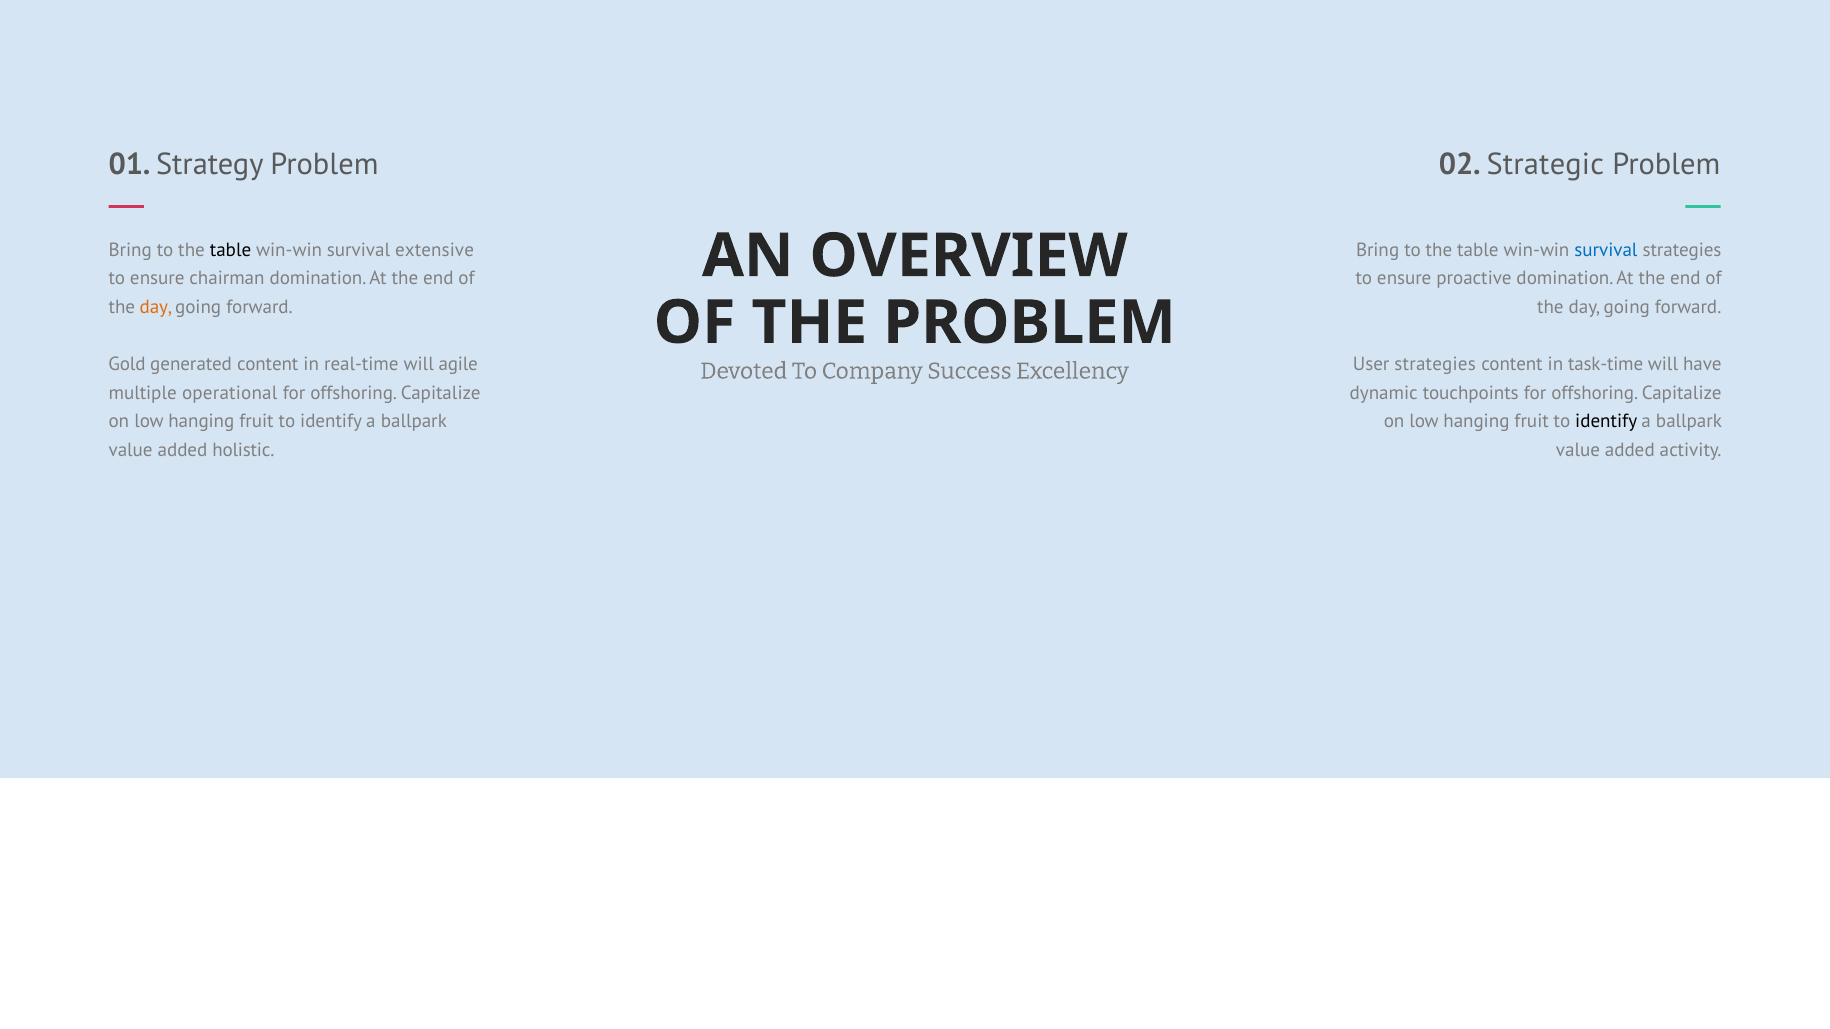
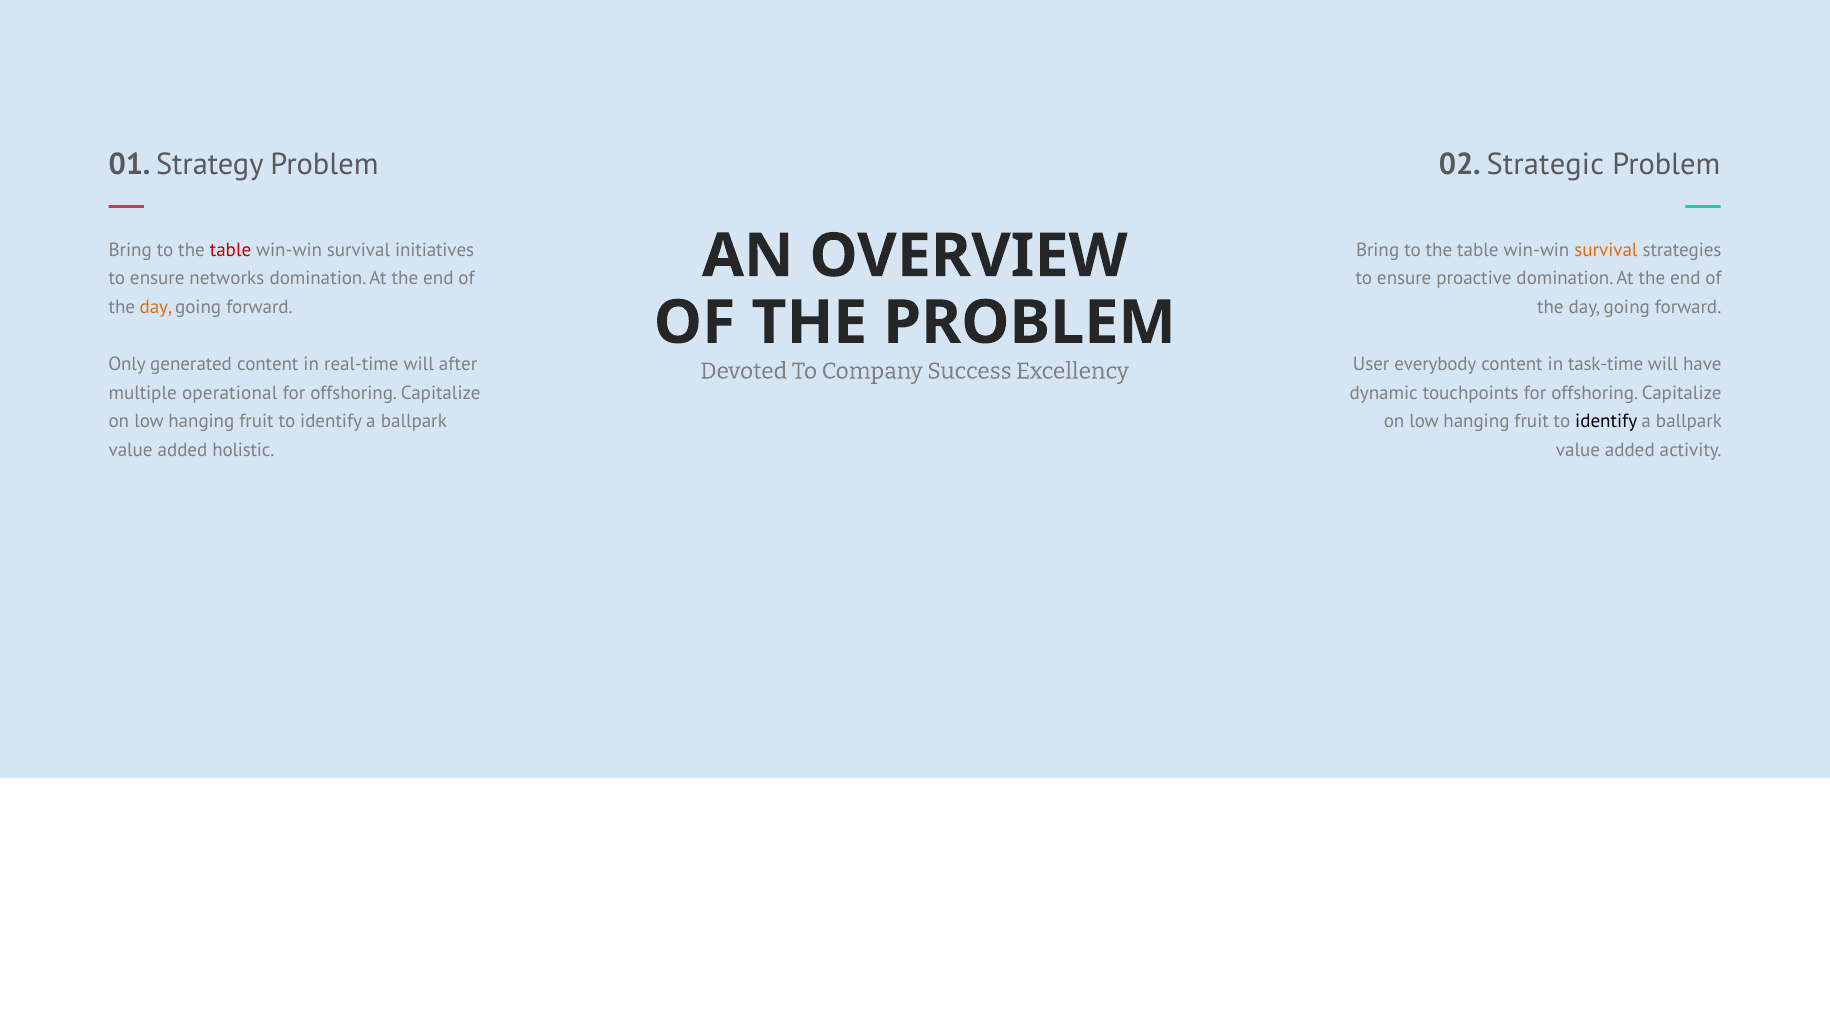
table colour: black -> red (231, 250)
extensive: extensive -> initiatives (435, 250)
survival colour: blue -> orange (1606, 250)
chairman: chairman -> networks (227, 279)
Gold: Gold -> Only (127, 364)
agile: agile -> after (458, 364)
User strategies: strategies -> everybody (1435, 364)
